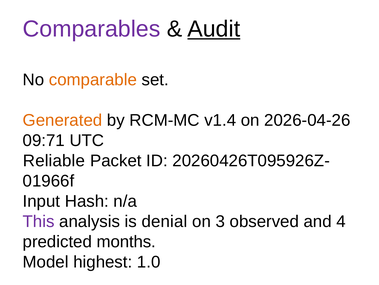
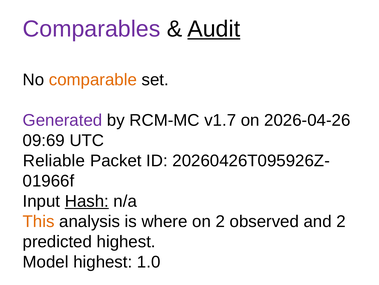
Generated colour: orange -> purple (62, 120)
v1.4: v1.4 -> v1.7 (220, 120)
09:71: 09:71 -> 09:69 (44, 140)
Hash underline: none -> present (87, 201)
This colour: purple -> orange (39, 221)
denial: denial -> where (164, 221)
on 3: 3 -> 2 (220, 221)
and 4: 4 -> 2 (341, 221)
predicted months: months -> highest (126, 241)
